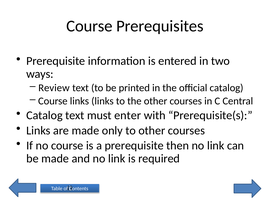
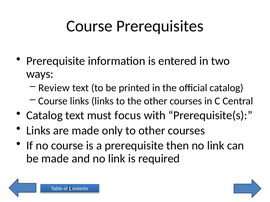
enter: enter -> focus (128, 116)
